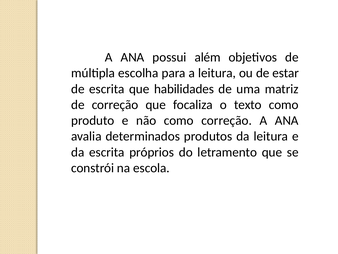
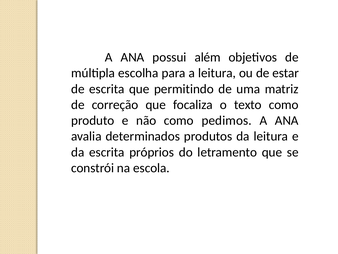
habilidades: habilidades -> permitindo (184, 89)
como correção: correção -> pedimos (227, 120)
